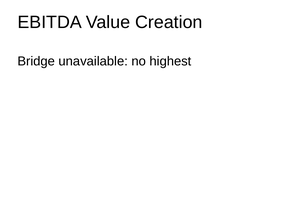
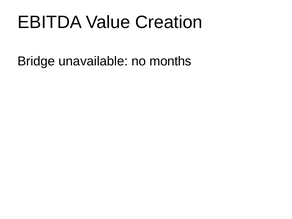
highest: highest -> months (170, 61)
